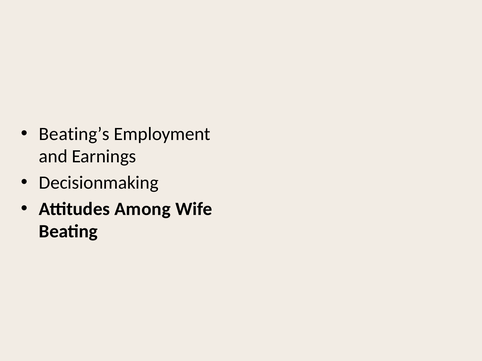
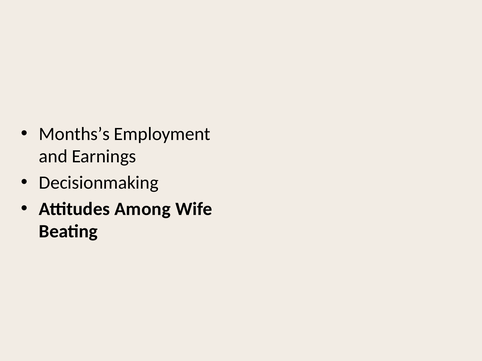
Beating’s: Beating’s -> Months’s (74, 134)
